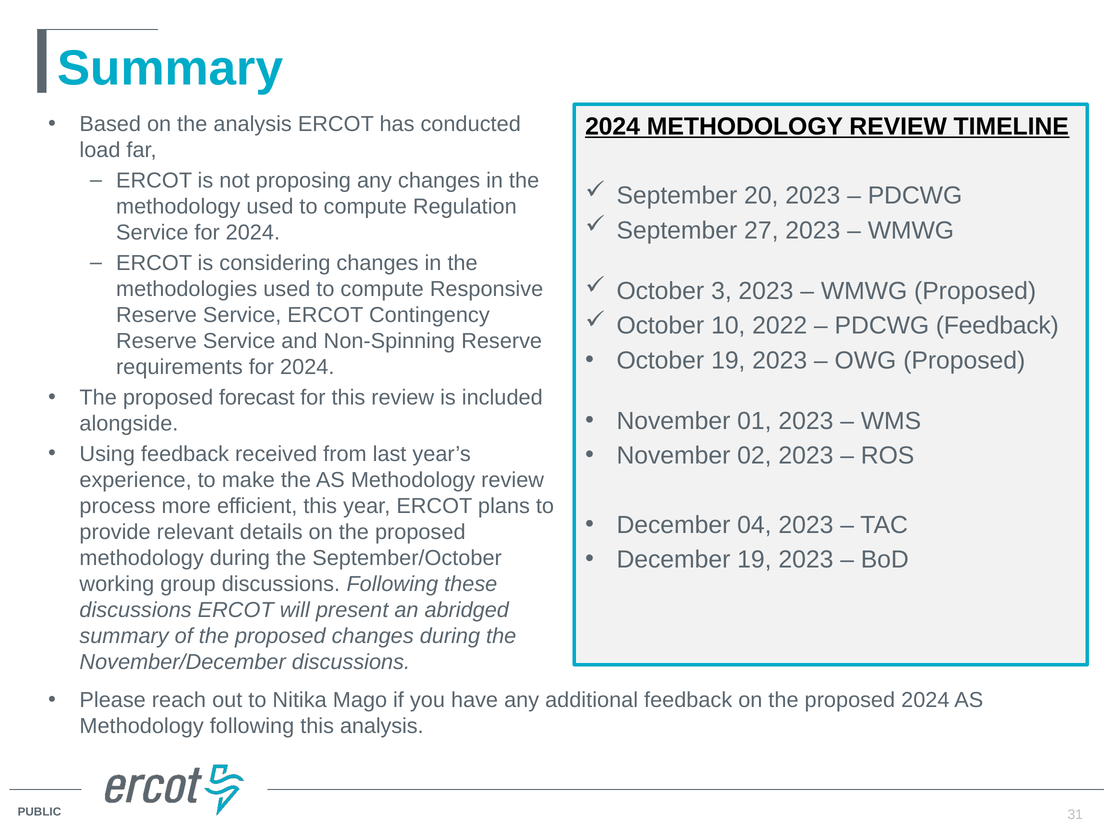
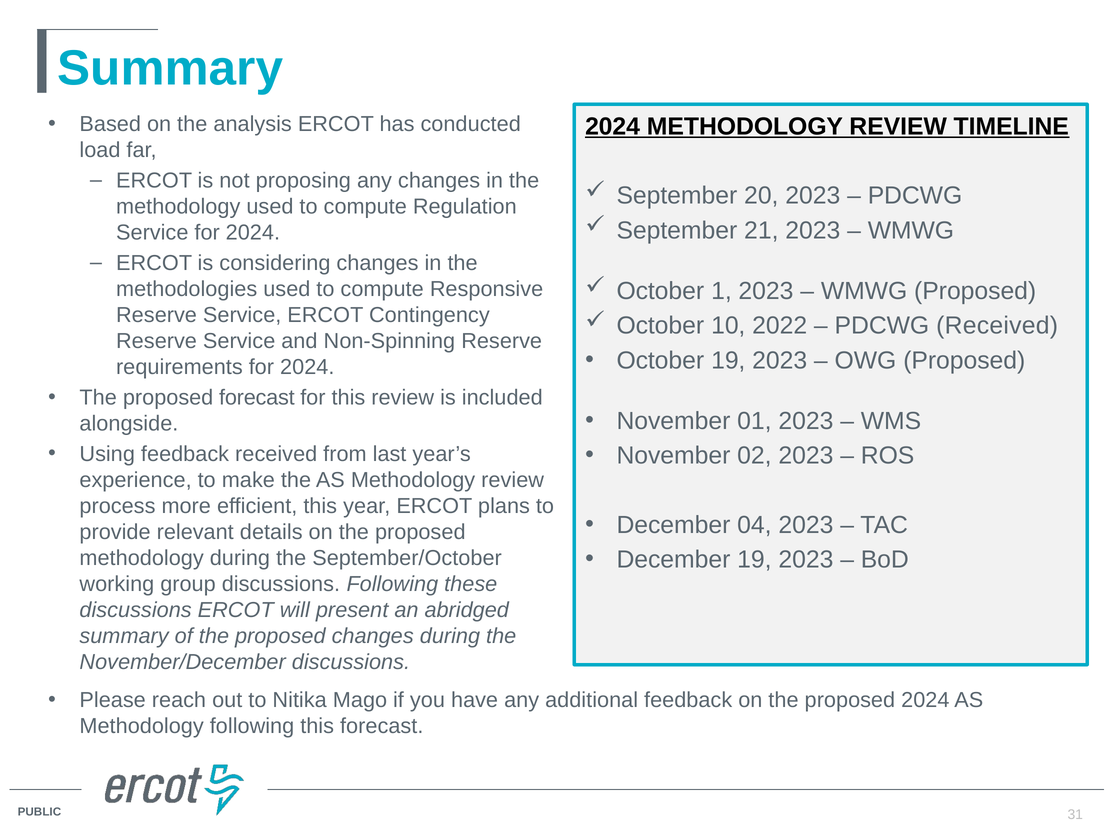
27: 27 -> 21 (761, 230)
3: 3 -> 1 (721, 291)
PDCWG Feedback: Feedback -> Received (997, 326)
this analysis: analysis -> forecast (382, 726)
